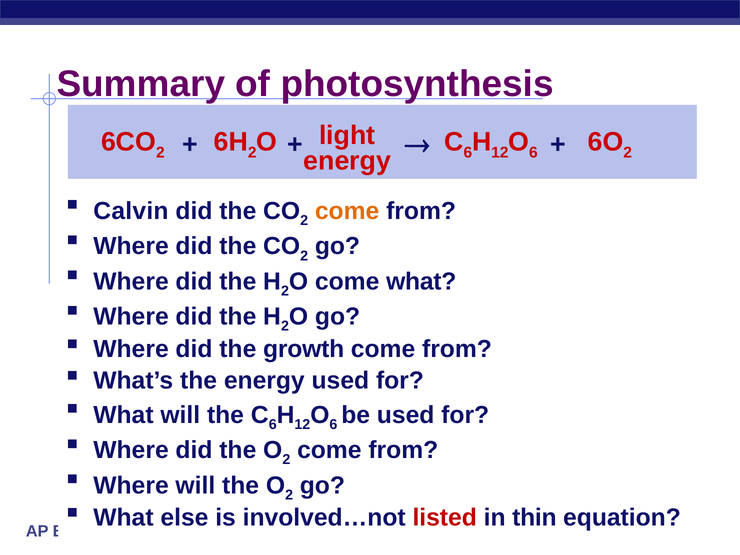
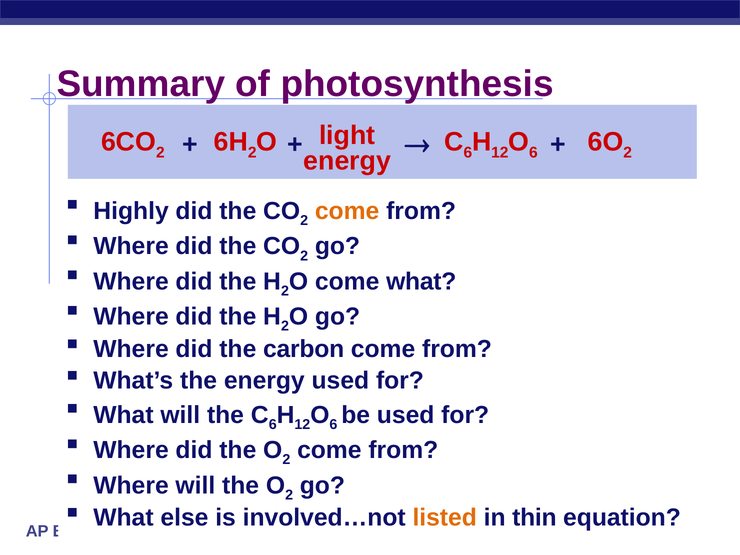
Calvin: Calvin -> Highly (131, 211)
growth: growth -> carbon (304, 349)
listed colour: red -> orange (445, 518)
